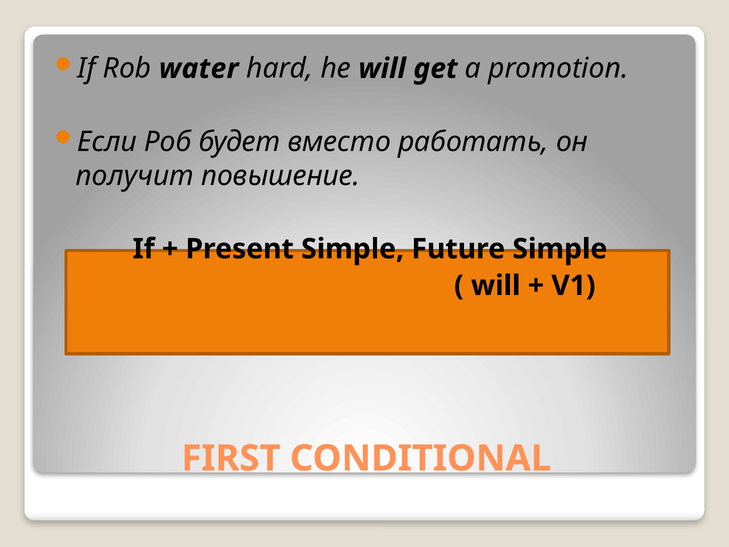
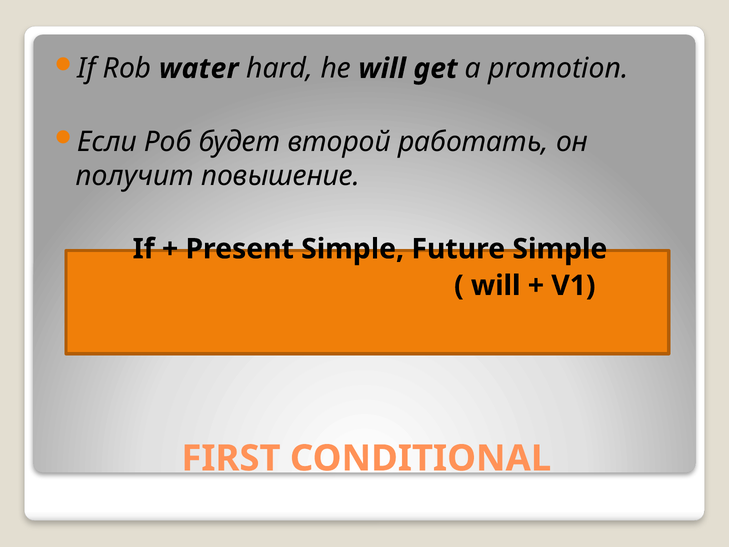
вместо: вместо -> второй (339, 142)
